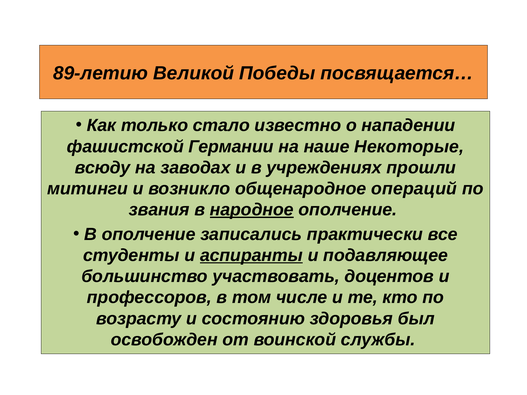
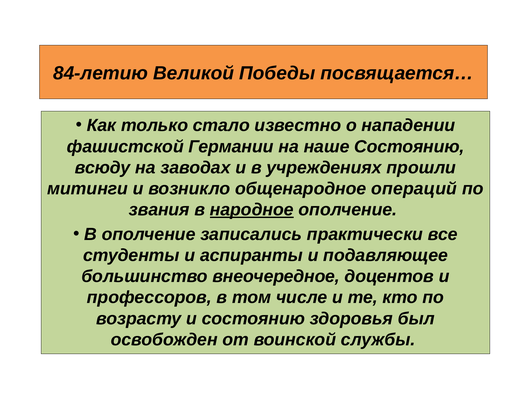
89-летию: 89-летию -> 84-летию (100, 73)
наше Некоторые: Некоторые -> Состоянию (409, 147)
аспиранты underline: present -> none (251, 256)
участвовать: участвовать -> внеочередное (276, 277)
